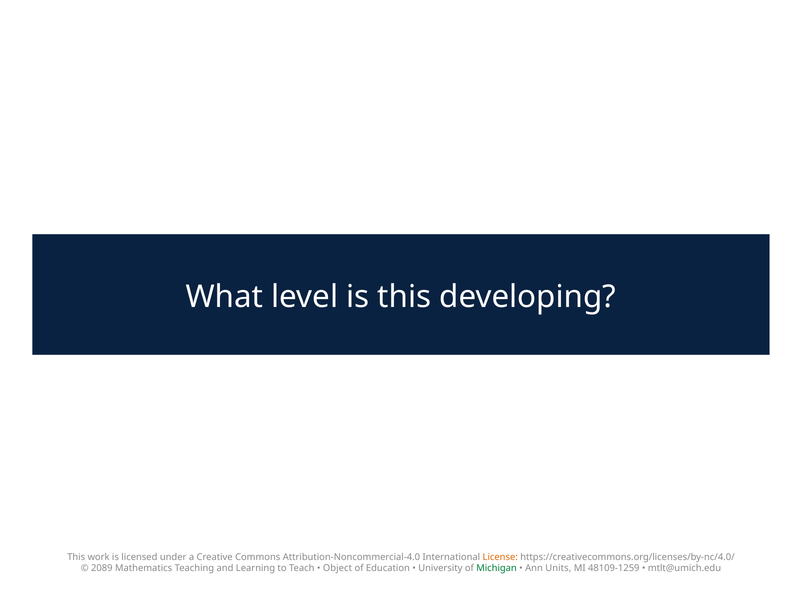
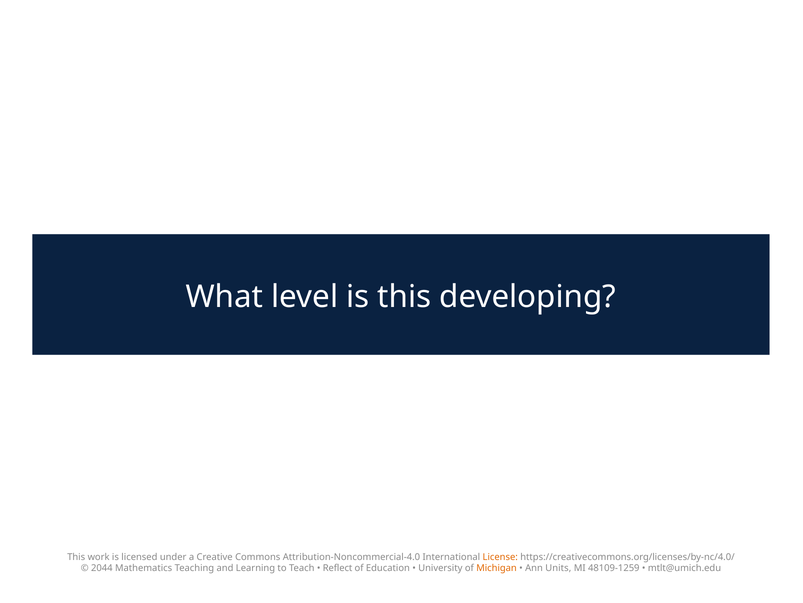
2089: 2089 -> 2044 (102, 568)
Object: Object -> Reflect (338, 568)
Michigan colour: green -> orange (497, 568)
